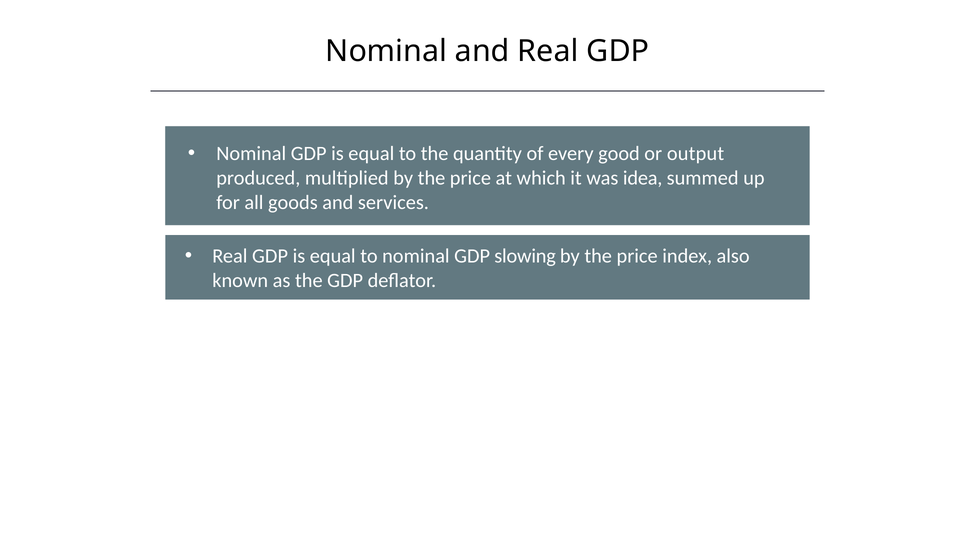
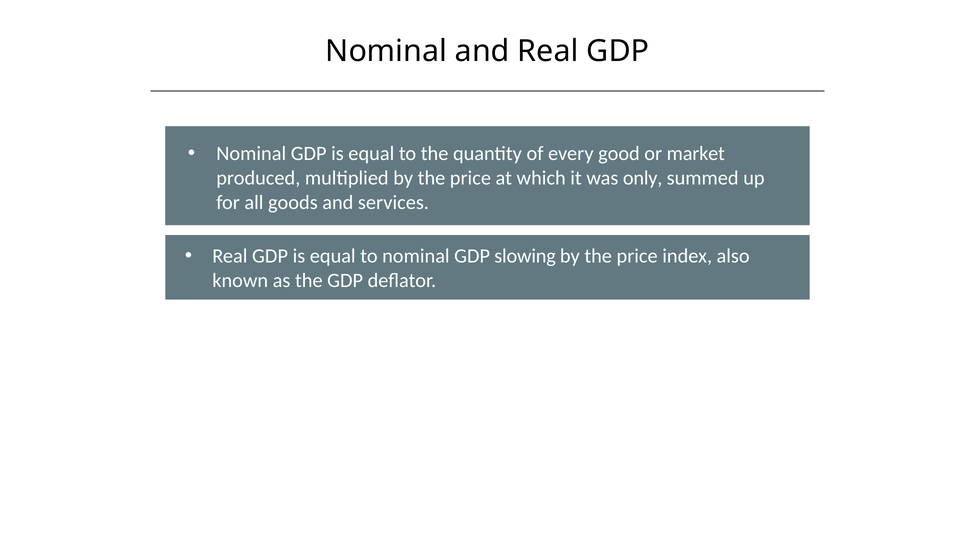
output: output -> market (696, 154)
idea: idea -> only (643, 178)
